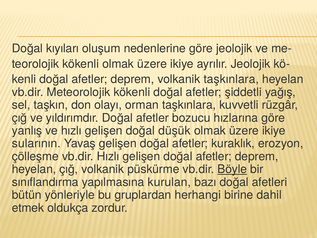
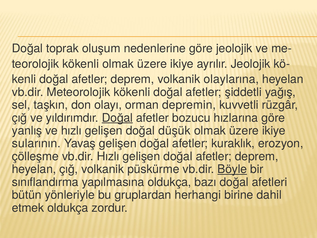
kıyıları: kıyıları -> toprak (62, 49)
volkanik taşkınlara: taşkınlara -> olaylarına (231, 79)
orman taşkınlara: taşkınlara -> depremin (189, 105)
Doğal underline: none -> present (117, 118)
yapılmasına kurulan: kurulan -> oldukça (169, 182)
